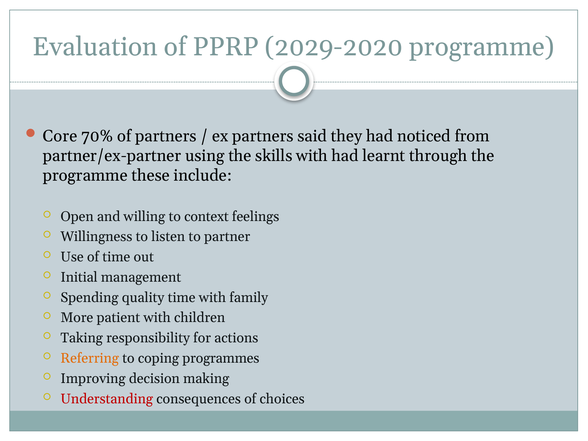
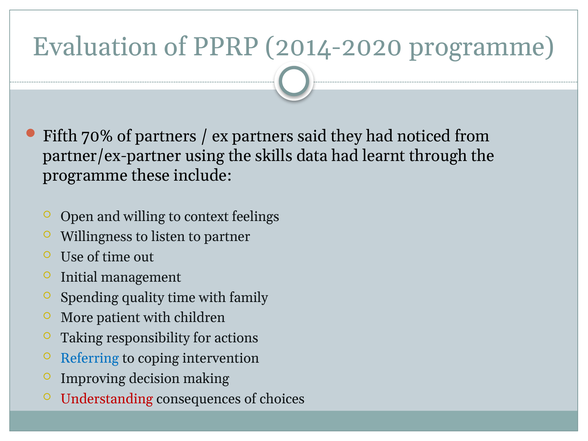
2029-2020: 2029-2020 -> 2014-2020 (334, 47)
Core: Core -> Fifth (60, 136)
skills with: with -> data (312, 156)
Referring colour: orange -> blue (90, 358)
programmes: programmes -> intervention (221, 358)
